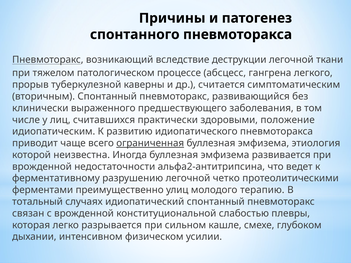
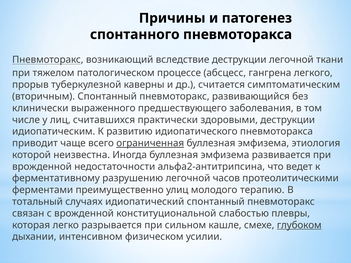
здоровыми положение: положение -> деструкции (288, 120)
четко: четко -> часов (226, 178)
глубоком underline: none -> present (299, 225)
